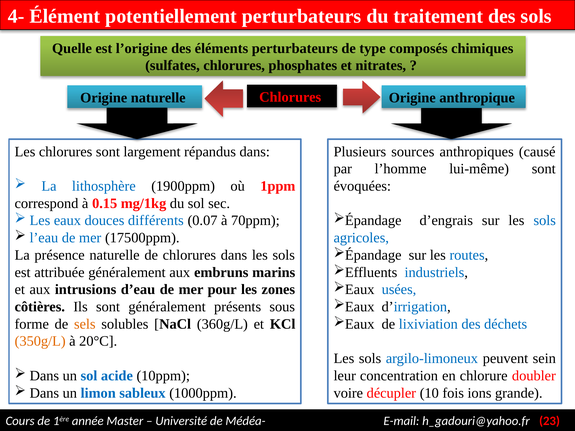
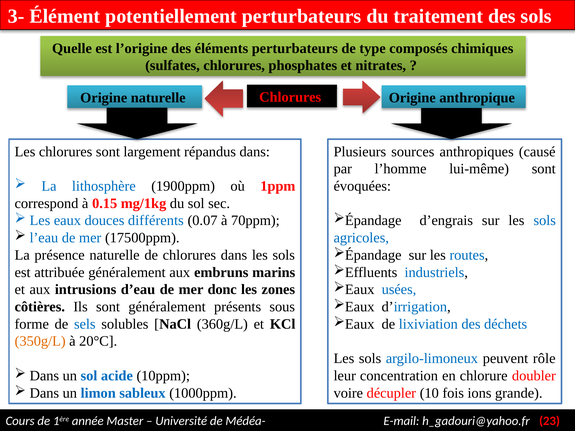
4-: 4- -> 3- (16, 16)
pour: pour -> donc (222, 290)
sels colour: orange -> blue (85, 324)
sein: sein -> rôle (544, 359)
